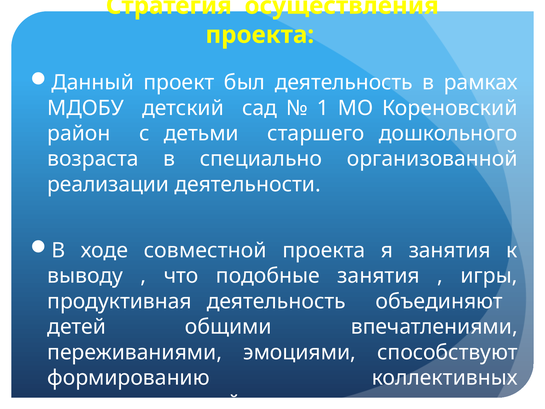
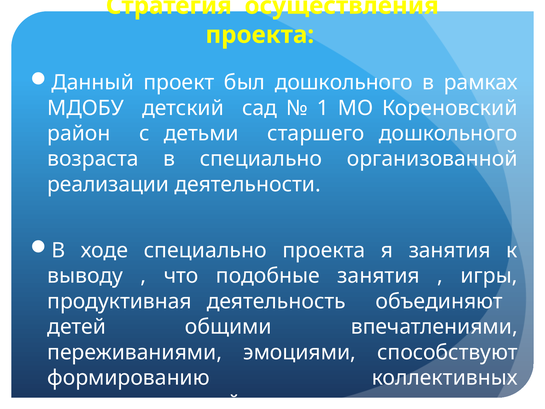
был деятельность: деятельность -> дошкольного (344, 83)
ходе совместной: совместной -> специально (205, 250)
